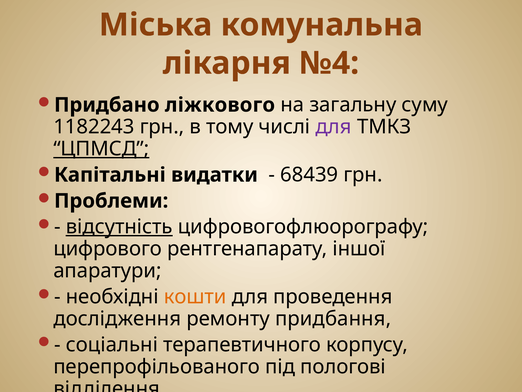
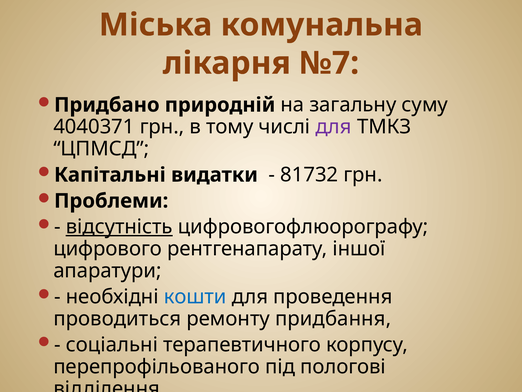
№4: №4 -> №7 (329, 63)
ліжкового: ліжкового -> природній (220, 105)
1182243: 1182243 -> 4040371 (94, 127)
ЦПМСД underline: present -> none (101, 149)
68439: 68439 -> 81732 (309, 175)
кошти colour: orange -> blue (195, 297)
дослідження: дослідження -> проводиться (117, 318)
